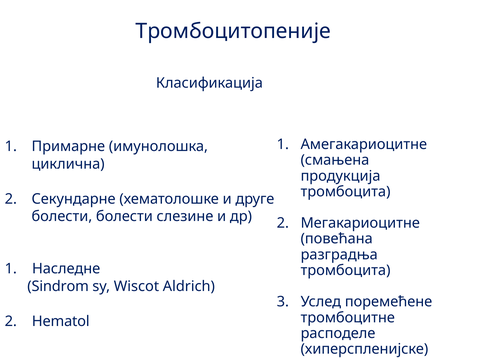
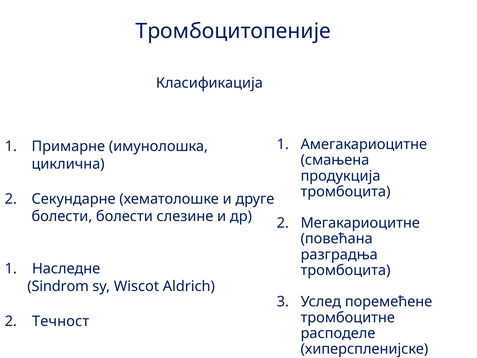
Hematol: Hematol -> Течност (61, 321)
